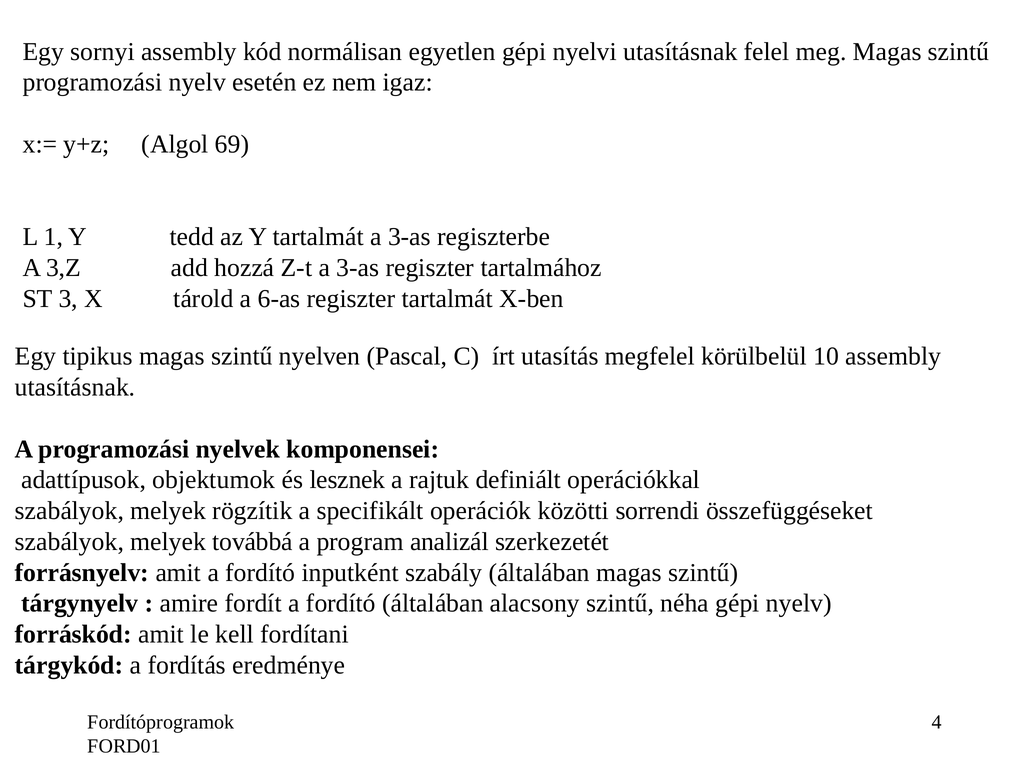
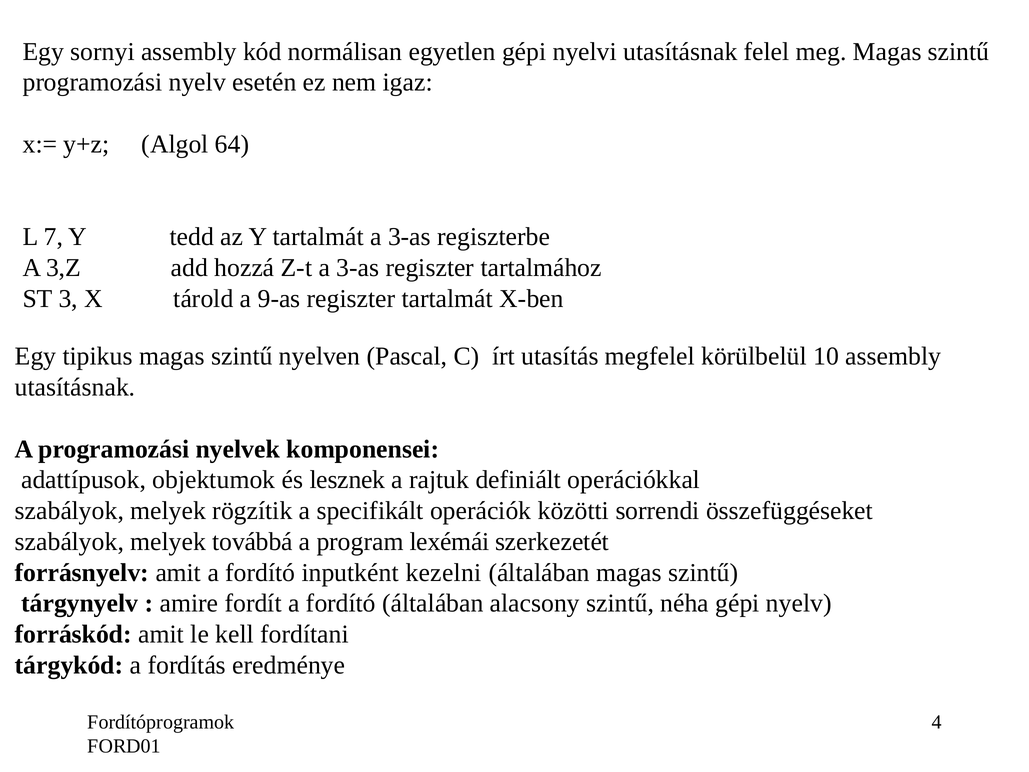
69: 69 -> 64 (232, 144)
1: 1 -> 7 (53, 237)
6-as: 6-as -> 9-as (279, 299)
analizál: analizál -> lexémái (449, 542)
szabály: szabály -> kezelni (444, 572)
